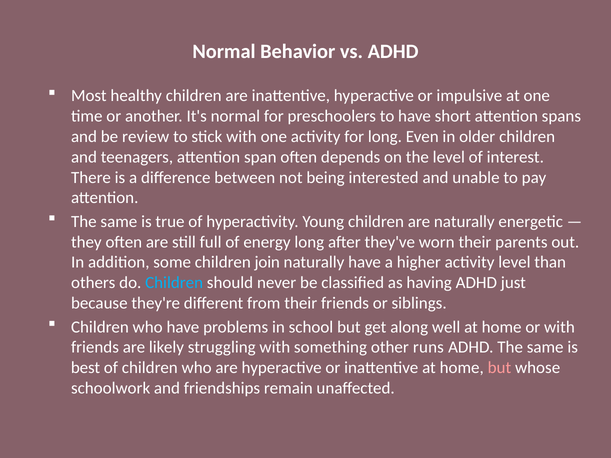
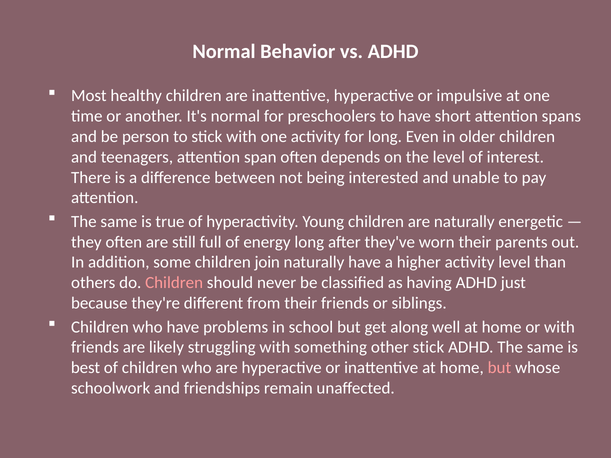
review: review -> person (146, 137)
Children colour: light blue -> pink (174, 283)
other runs: runs -> stick (428, 348)
